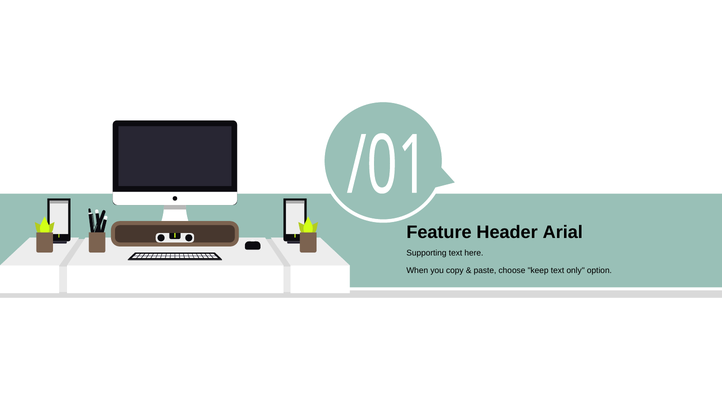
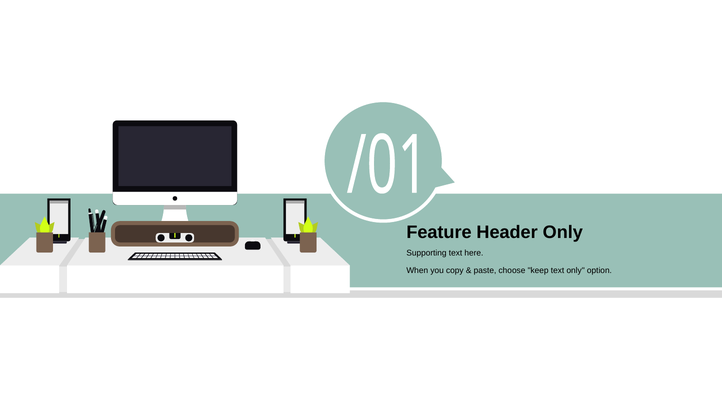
Header Arial: Arial -> Only (563, 232)
